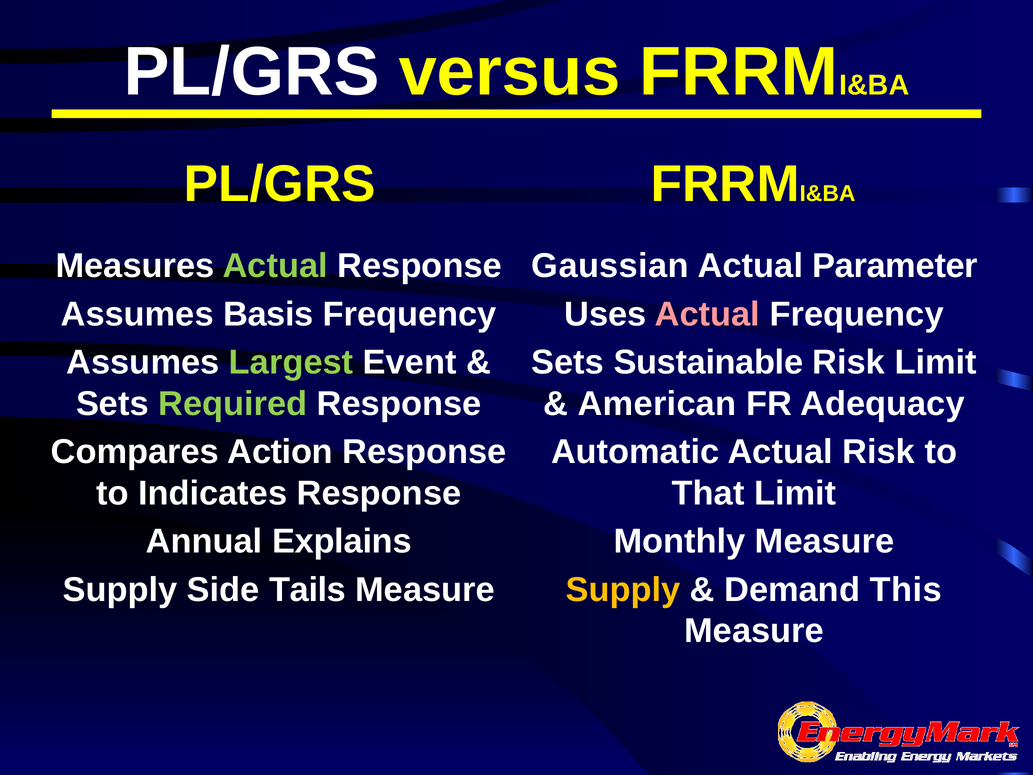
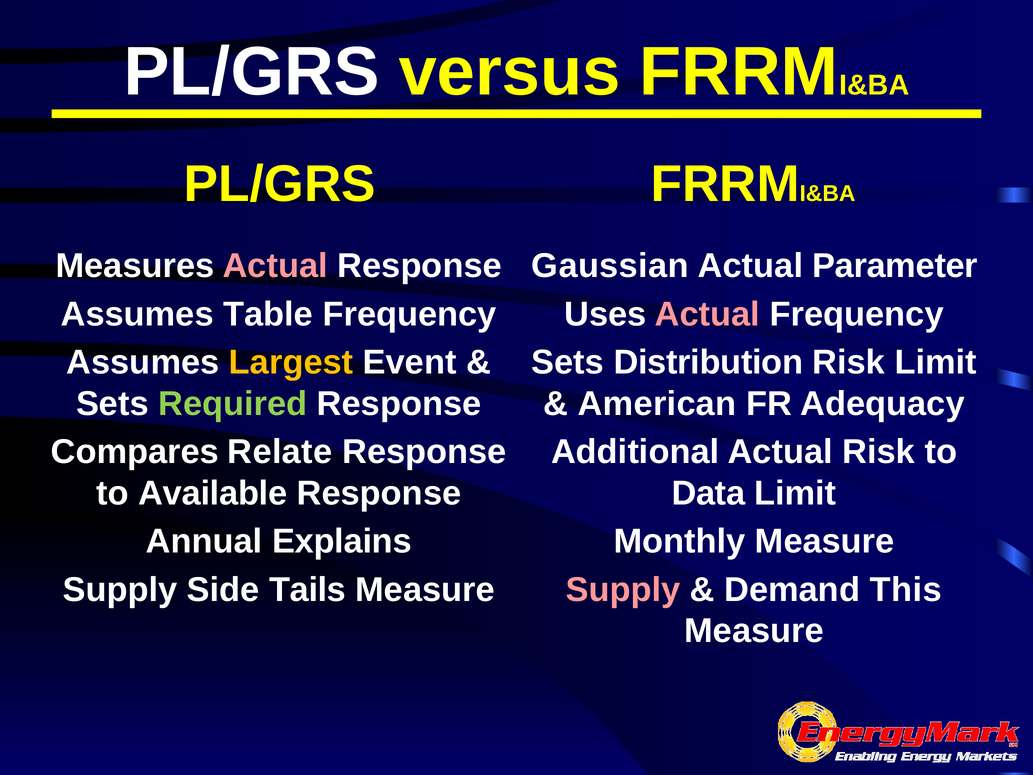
Actual colour: light green -> pink (275, 266)
Basis: Basis -> Table (268, 314)
Largest colour: light green -> yellow (291, 362)
Sustainable: Sustainable -> Distribution (708, 362)
Action: Action -> Relate (280, 452)
Automatic: Automatic -> Additional (635, 452)
Indicates: Indicates -> Available (213, 493)
That: That -> Data (708, 493)
Supply colour: yellow -> pink (623, 589)
